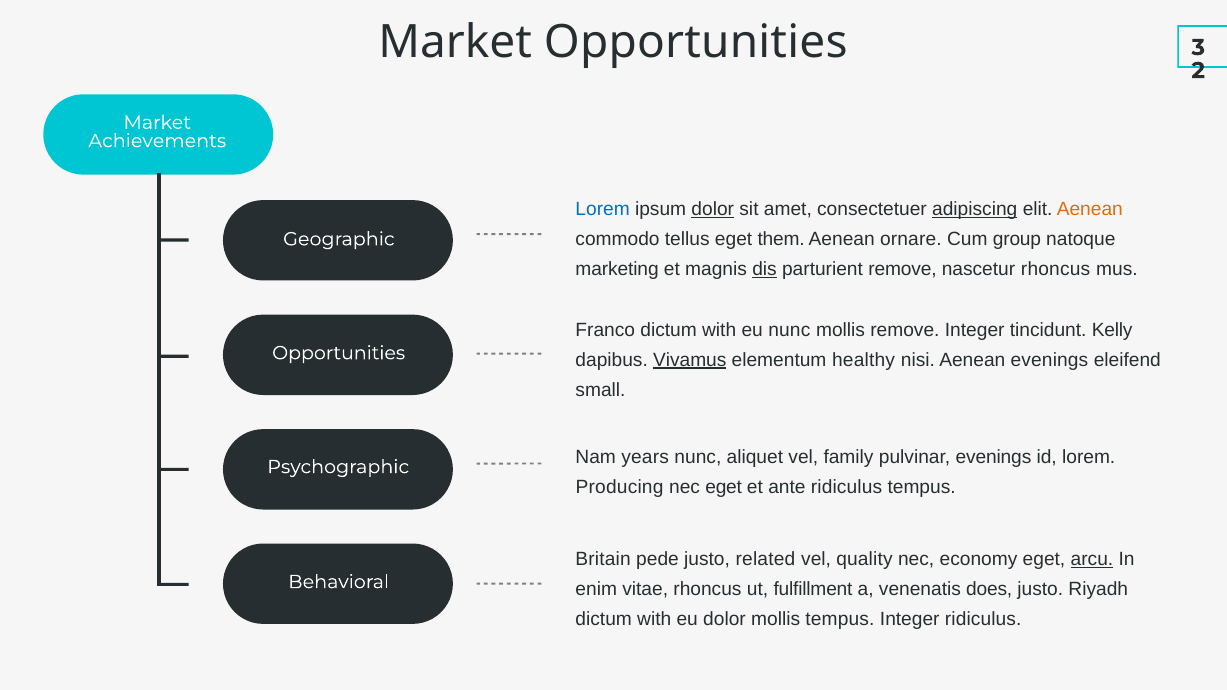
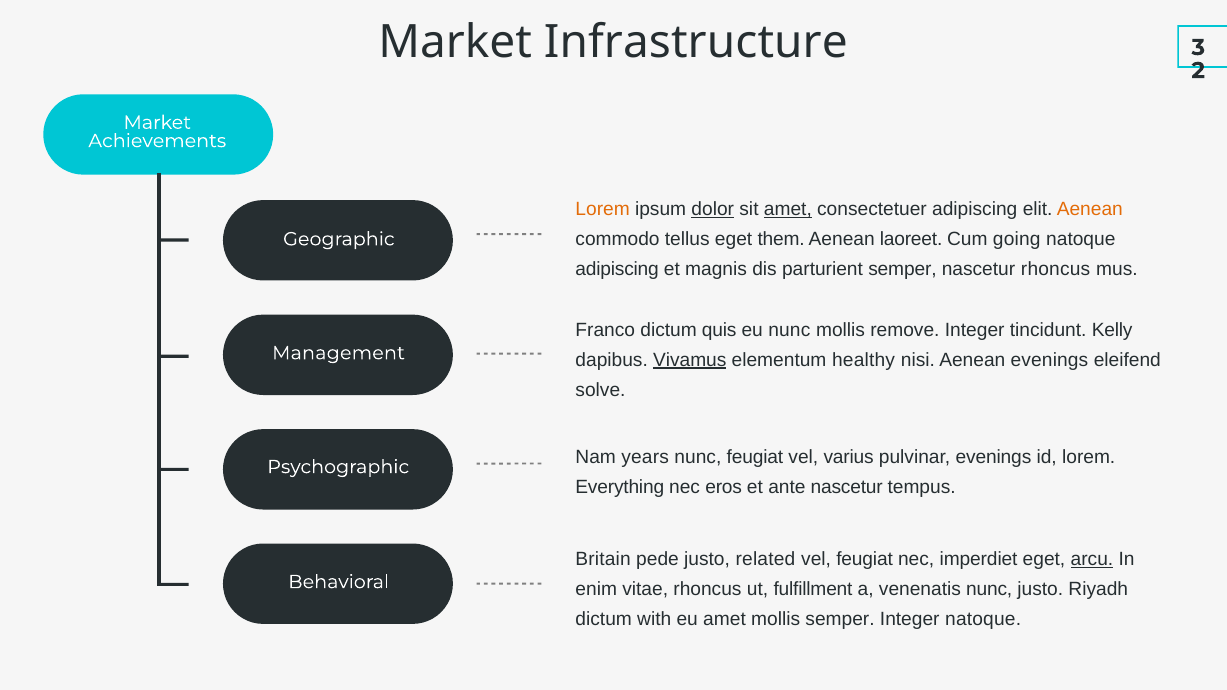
Market Opportunities: Opportunities -> Infrastructure (696, 42)
Lorem colour: blue -> orange (603, 209)
amet underline: none -> present (788, 209)
adipiscing underline: present -> none (975, 209)
ornare: ornare -> laoreet (911, 239)
group: group -> going (1017, 239)
marketing: marketing -> adipiscing (617, 269)
dis underline: present -> none (765, 269)
parturient remove: remove -> semper (902, 269)
with: with -> quis (719, 330)
Opportunities: Opportunities -> Management (339, 353)
small: small -> solve (600, 390)
nunc aliquet: aliquet -> feugiat (755, 457)
family: family -> varius (849, 457)
Producing: Producing -> Everything (620, 487)
nec eget: eget -> eros (724, 487)
ante ridiculus: ridiculus -> nascetur (847, 487)
vel quality: quality -> feugiat (865, 559)
economy: economy -> imperdiet (979, 559)
venenatis does: does -> nunc (989, 589)
eu dolor: dolor -> amet (725, 619)
mollis tempus: tempus -> semper (840, 619)
Integer ridiculus: ridiculus -> natoque (983, 619)
